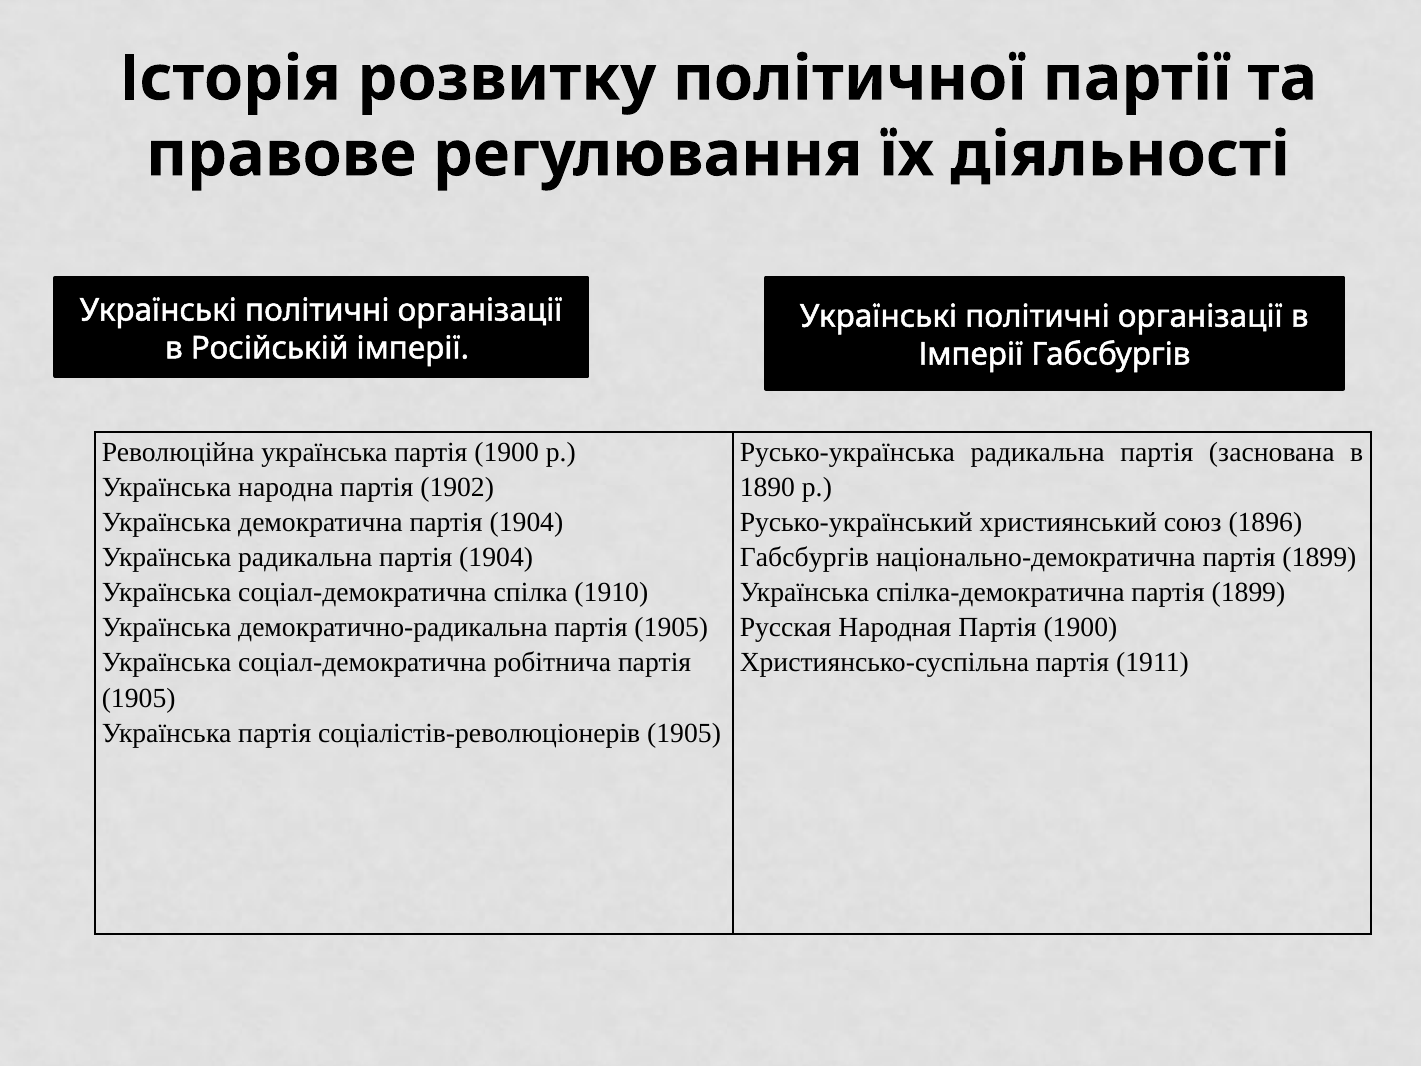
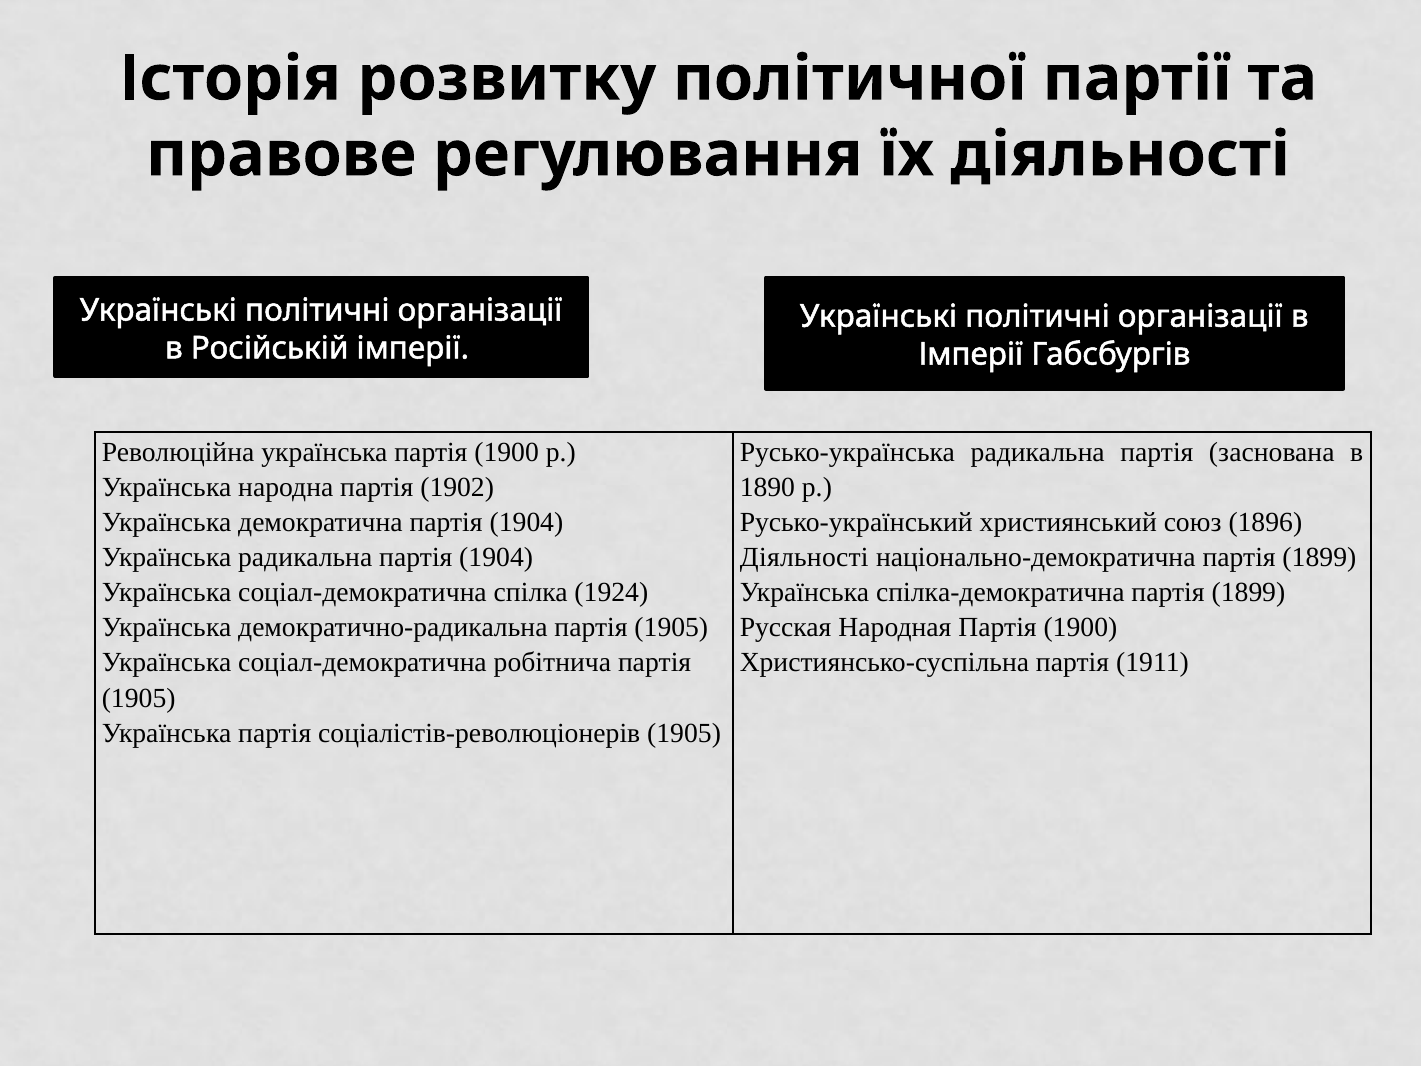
Габсбургів: Габсбургів -> Діяльності (804, 557)
1910: 1910 -> 1924 (611, 593)
